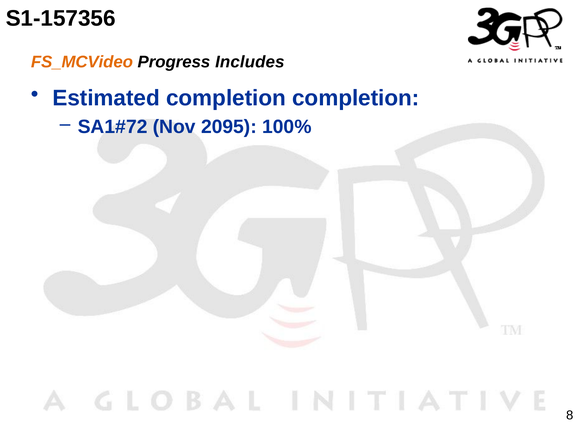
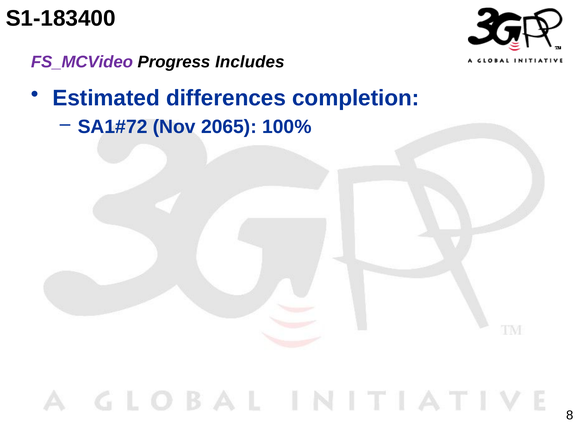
S1-157356: S1-157356 -> S1-183400 (61, 19)
FS_MCVideo colour: orange -> purple (82, 62)
Estimated completion: completion -> differences (226, 98)
2095: 2095 -> 2065 (229, 127)
